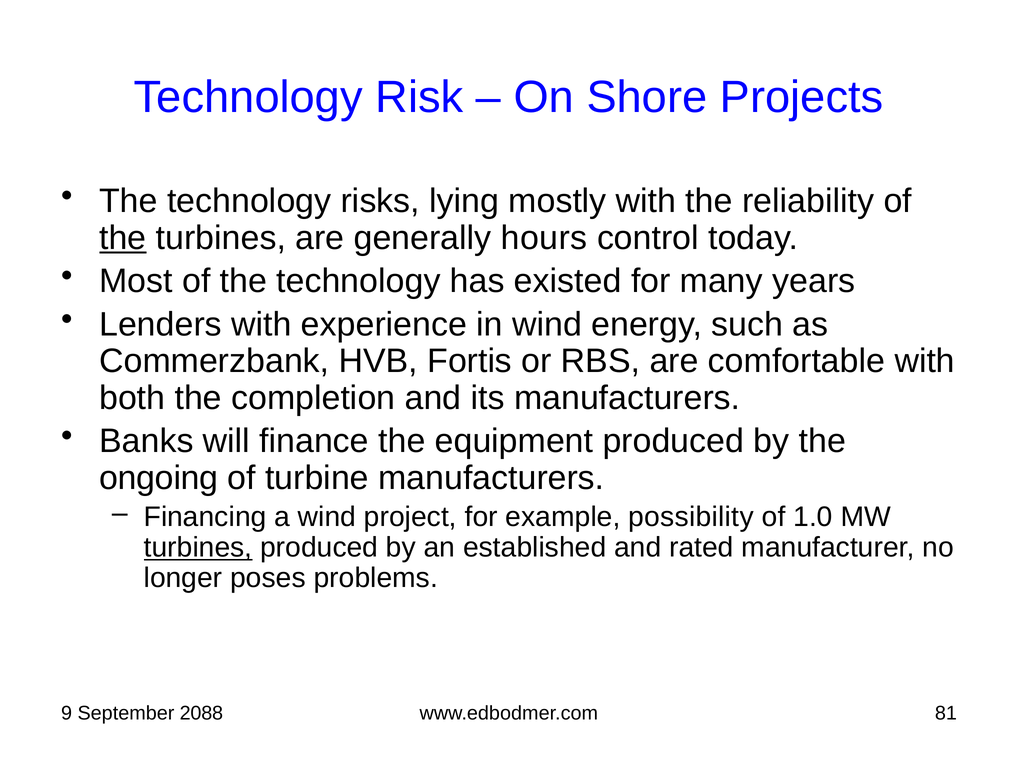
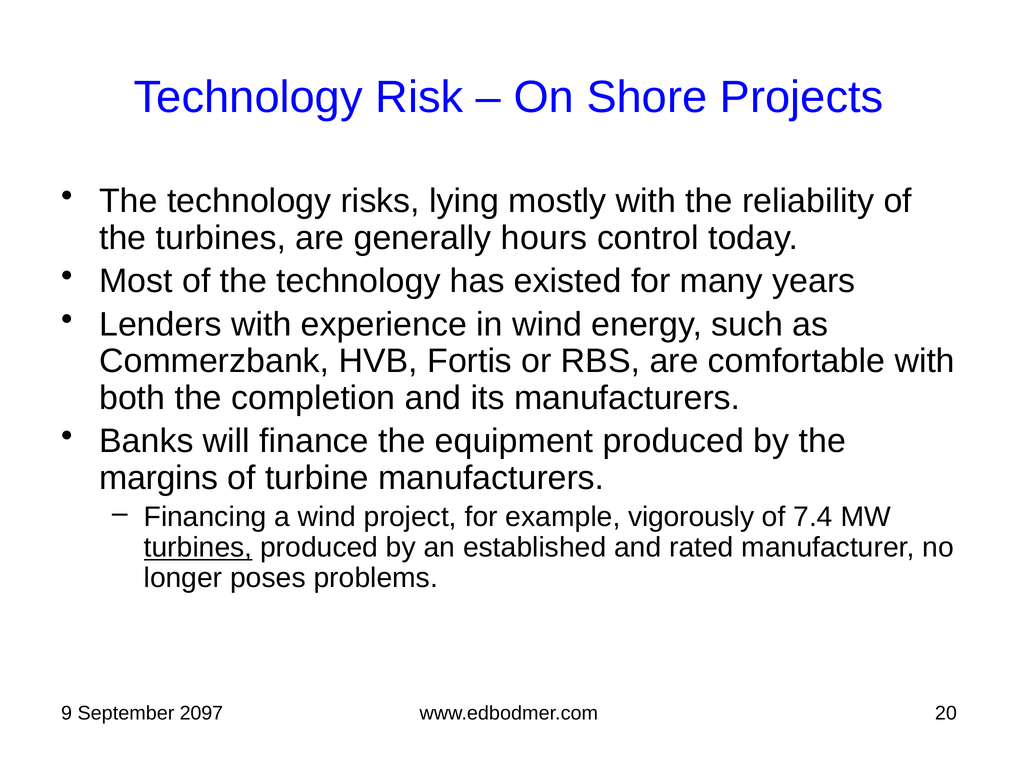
the underline: present -> none (123, 238)
ongoing: ongoing -> margins (159, 478)
possibility: possibility -> vigorously (691, 517)
1.0: 1.0 -> 7.4 (813, 517)
2088: 2088 -> 2097 (201, 714)
81: 81 -> 20 (946, 714)
